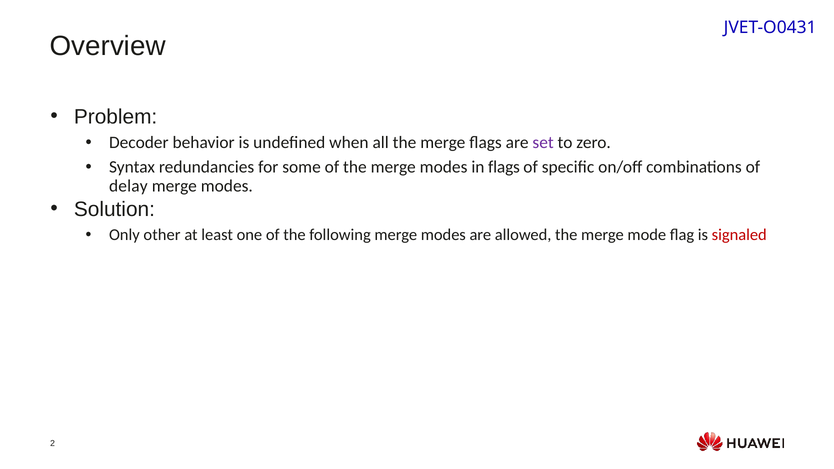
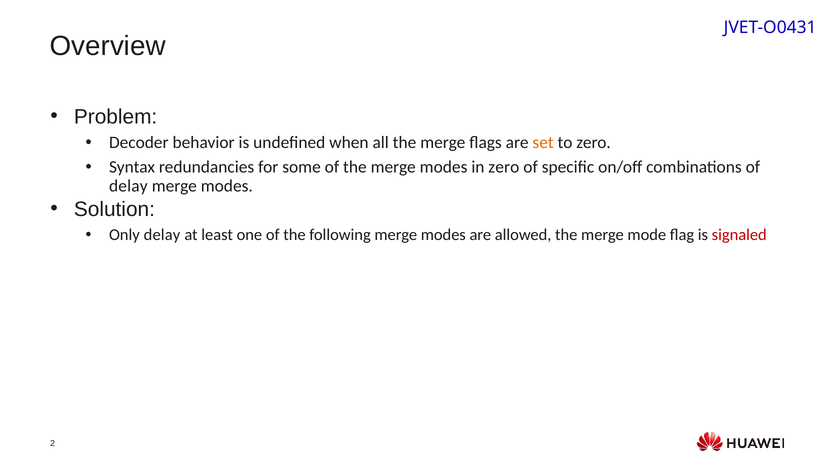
set colour: purple -> orange (543, 143)
in flags: flags -> zero (504, 167)
Only other: other -> delay (162, 235)
